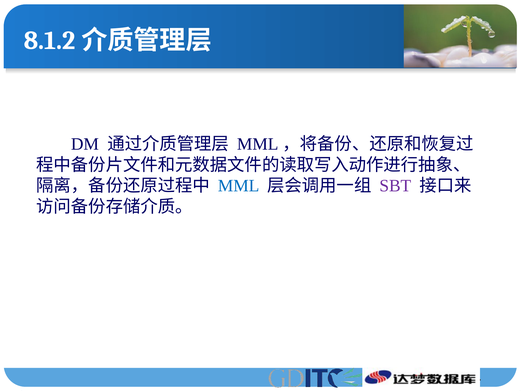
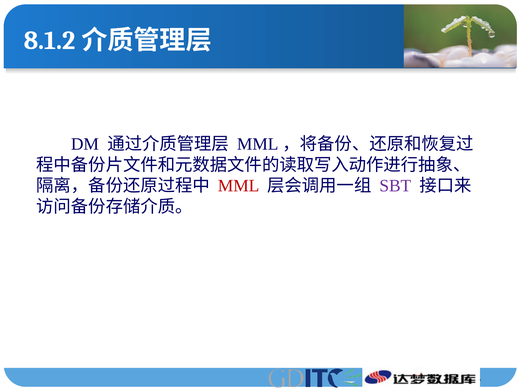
MML colour: blue -> red (239, 186)
